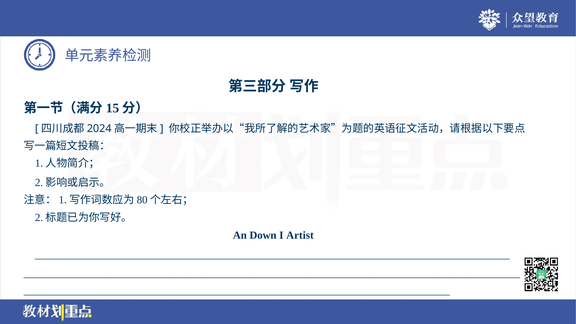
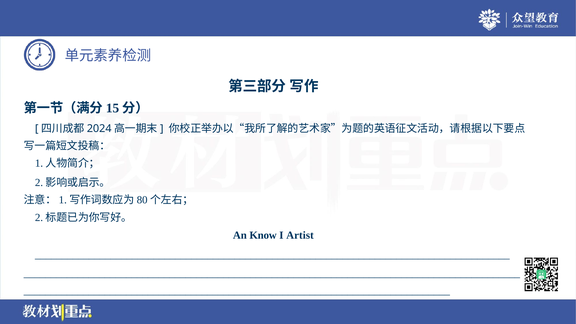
Down: Down -> Know (263, 235)
